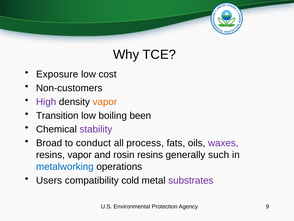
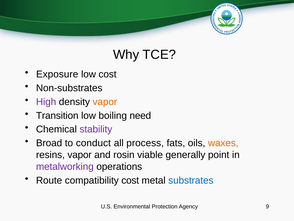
Non-customers: Non-customers -> Non-substrates (69, 88)
been: been -> need (140, 115)
waxes colour: purple -> orange (223, 143)
rosin resins: resins -> viable (150, 155)
such: such -> point (219, 155)
metalworking colour: blue -> purple (65, 166)
Users: Users -> Route (49, 180)
compatibility cold: cold -> cost (130, 180)
substrates colour: purple -> blue (191, 180)
